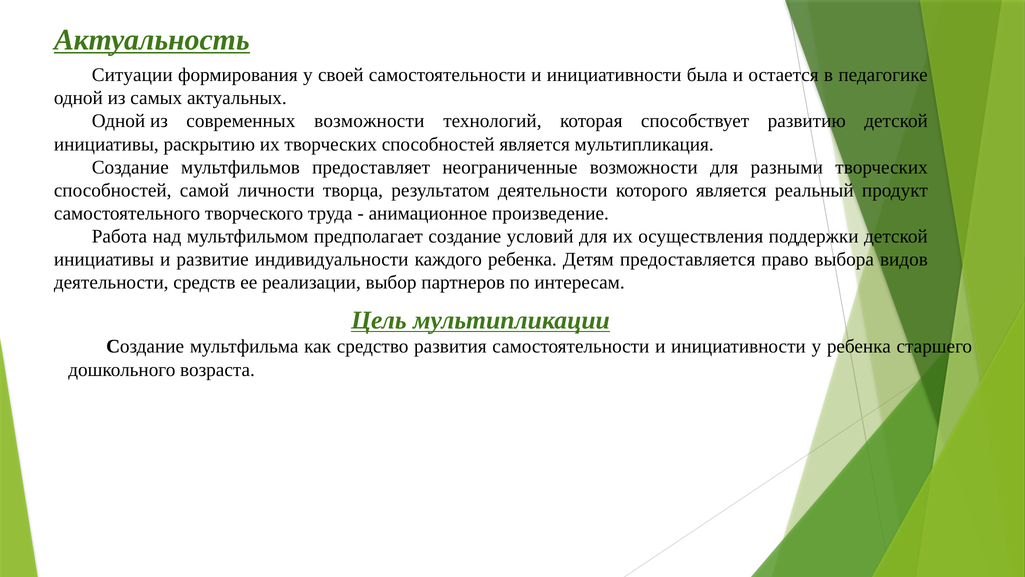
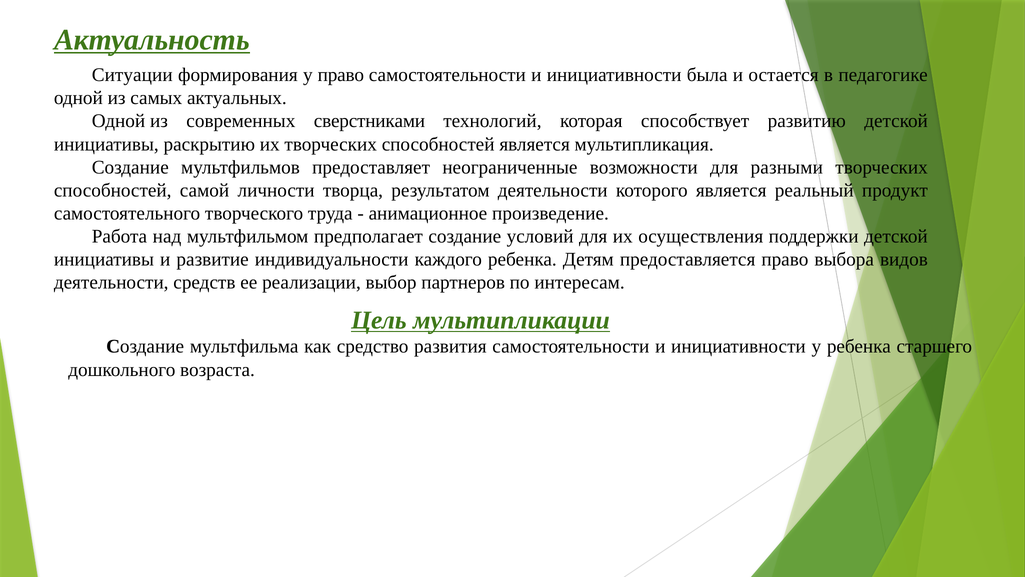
у своей: своей -> право (341, 75)
современных возможности: возможности -> сверстниками (369, 121)
